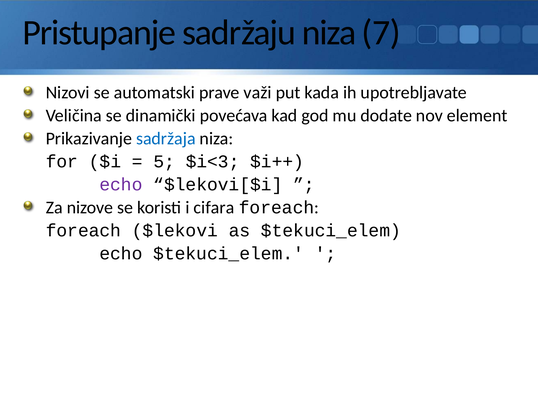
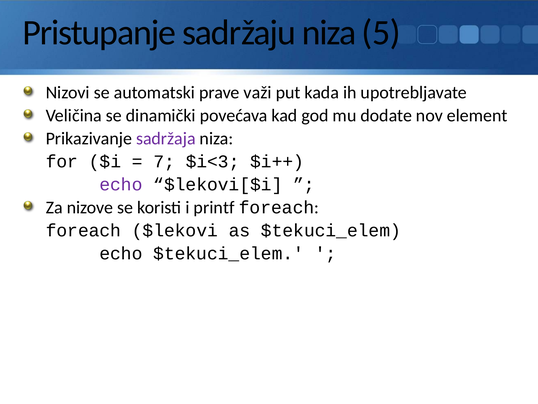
7: 7 -> 5 (381, 33)
sadržaja colour: blue -> purple (166, 138)
5: 5 -> 7 (164, 161)
cifara: cifara -> printf (214, 207)
